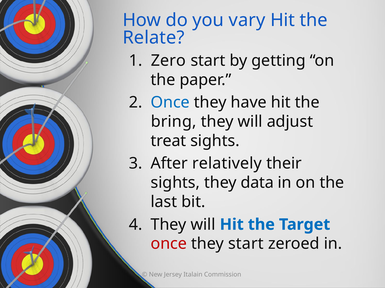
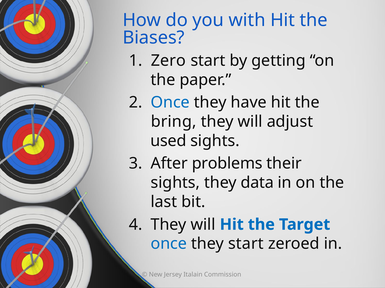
vary: vary -> with (247, 20)
Relate: Relate -> Biases (154, 38)
treat: treat -> used (168, 141)
relatively: relatively -> problems (227, 164)
once colour: red -> blue (169, 244)
